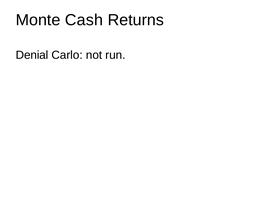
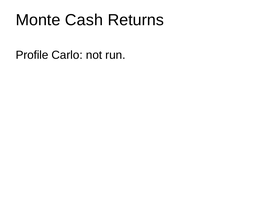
Denial: Denial -> Profile (32, 55)
